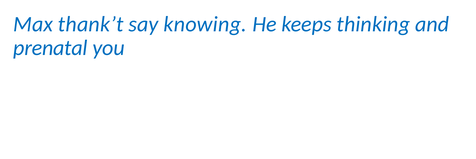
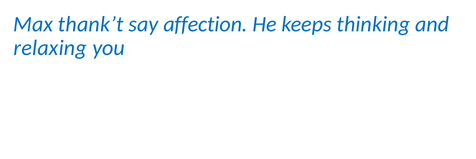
knowing: knowing -> affection (205, 24)
prenatal: prenatal -> relaxing (50, 48)
